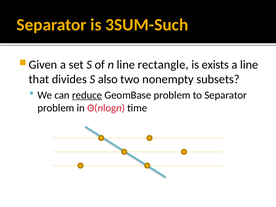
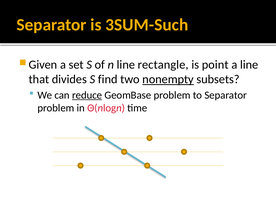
exists: exists -> point (215, 65)
also: also -> find (108, 79)
nonempty underline: none -> present (168, 79)
